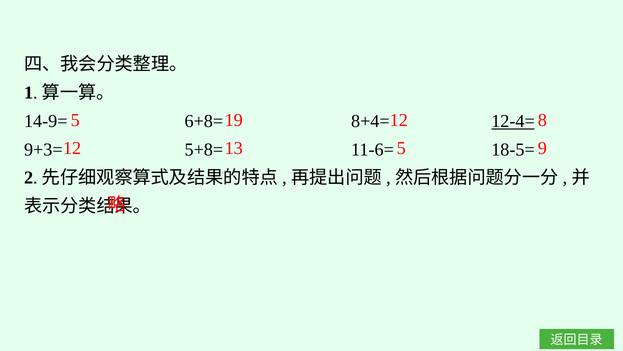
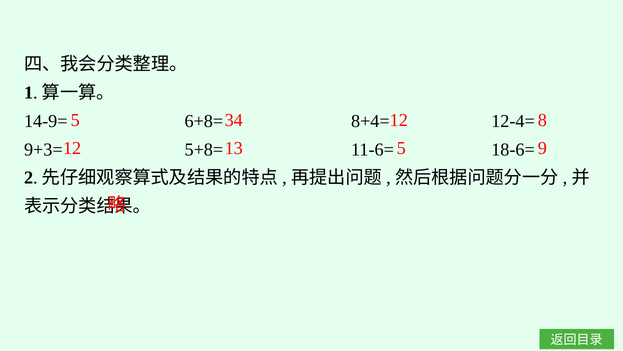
19: 19 -> 34 (234, 120)
12-4= underline: present -> none (513, 121)
18-5=: 18-5= -> 18-6= (513, 149)
